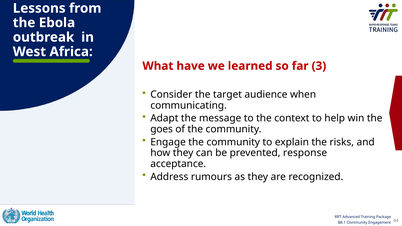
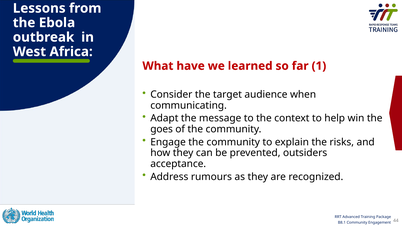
3: 3 -> 1 (319, 66)
response: response -> outsiders (305, 153)
